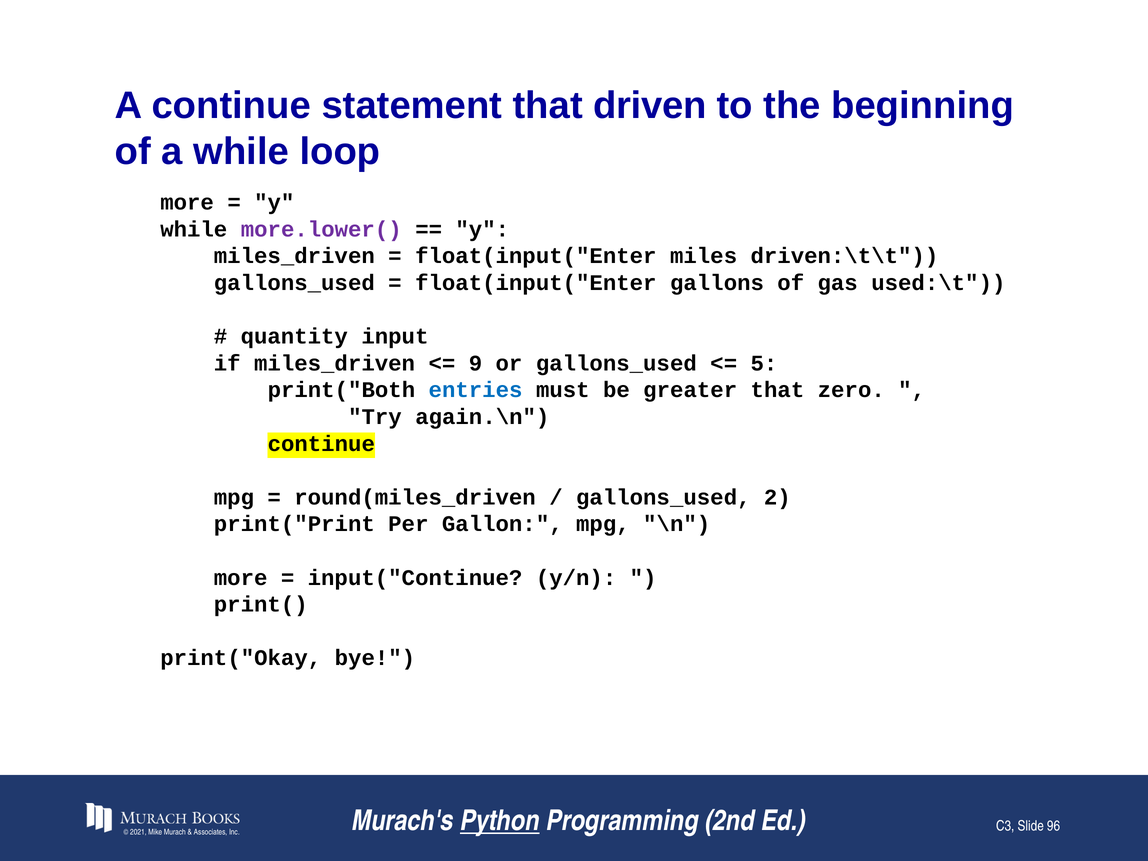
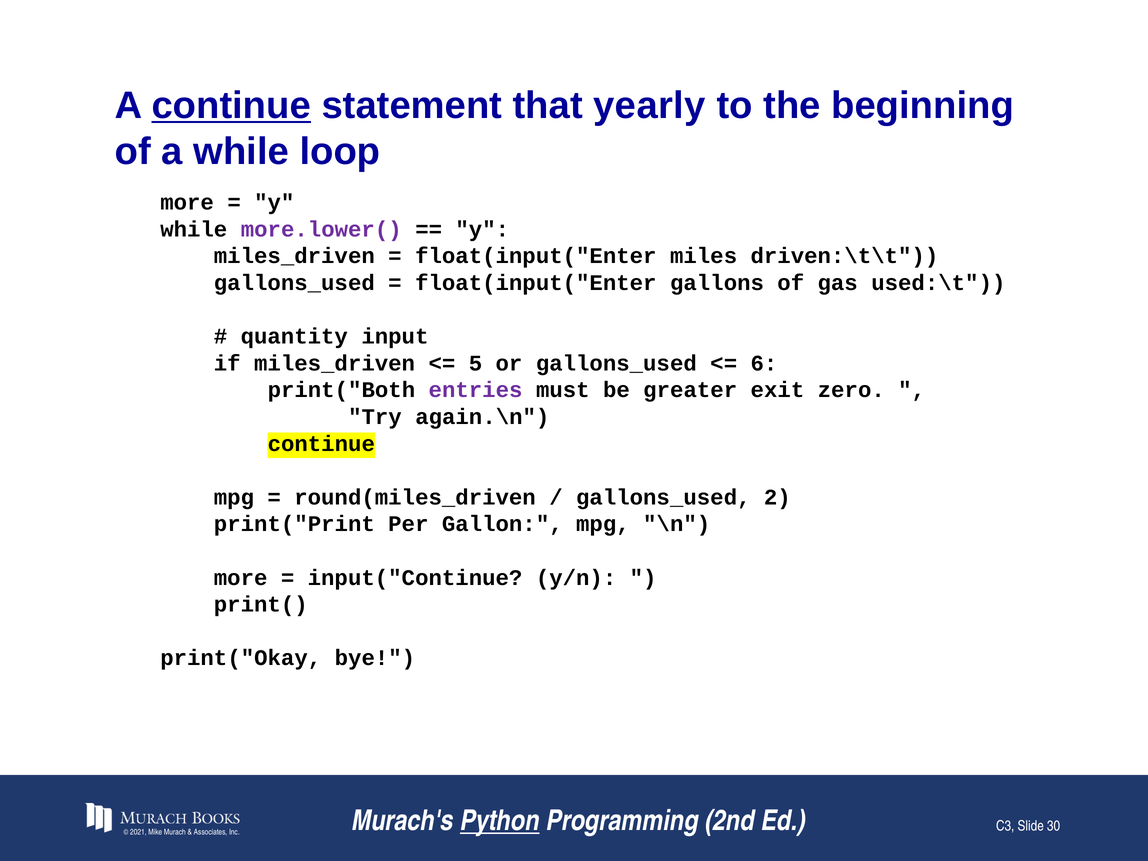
continue underline: none -> present (231, 106)
driven: driven -> yearly (650, 106)
9: 9 -> 5 (476, 363)
5: 5 -> 6 (764, 363)
entries colour: blue -> purple (476, 390)
greater that: that -> exit (777, 390)
96: 96 -> 30 (1054, 826)
